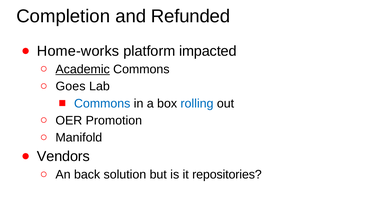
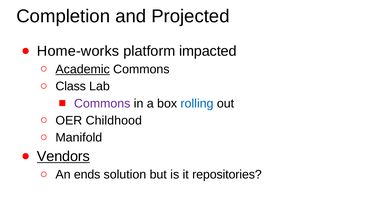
Refunded: Refunded -> Projected (190, 16)
Goes: Goes -> Class (71, 86)
Commons colour: blue -> purple (102, 103)
Promotion: Promotion -> Childhood (114, 120)
Vendors underline: none -> present (63, 156)
back: back -> ends (87, 174)
